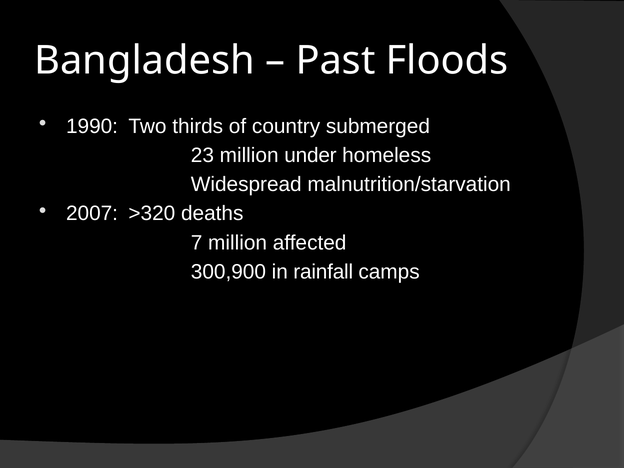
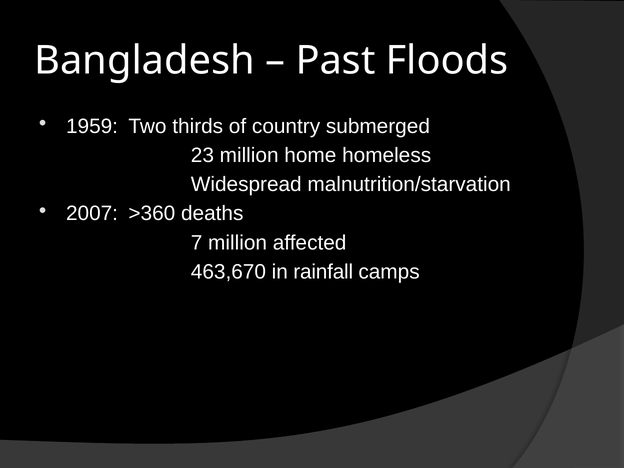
1990: 1990 -> 1959 (92, 126)
under: under -> home (310, 155)
>320: >320 -> >360 (152, 214)
300,900: 300,900 -> 463,670 (228, 272)
